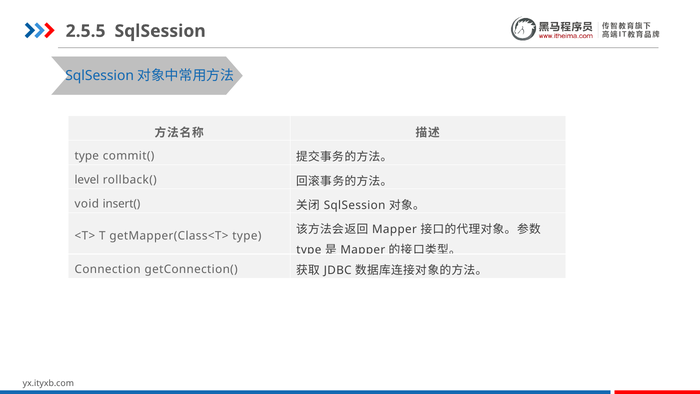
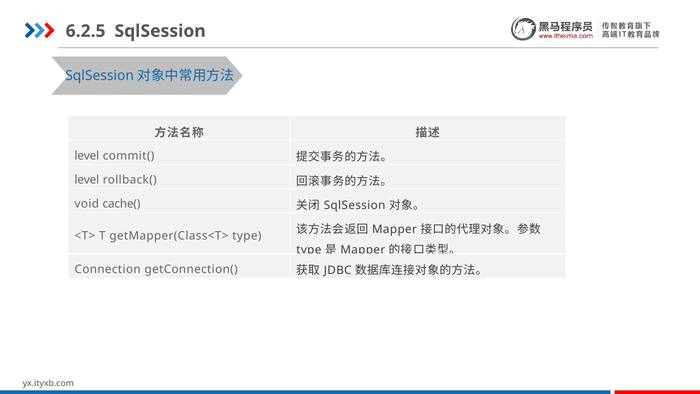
2.5.5: 2.5.5 -> 6.2.5 (86, 31)
type: type -> level (87, 156)
insert(: insert( -> cache( (121, 204)
